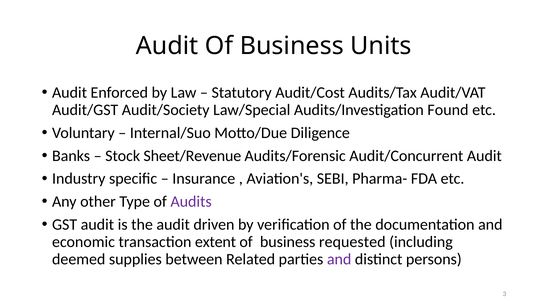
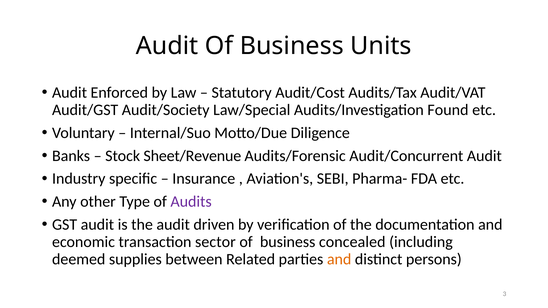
extent: extent -> sector (215, 242)
requested: requested -> concealed (352, 242)
and colour: purple -> orange (339, 259)
